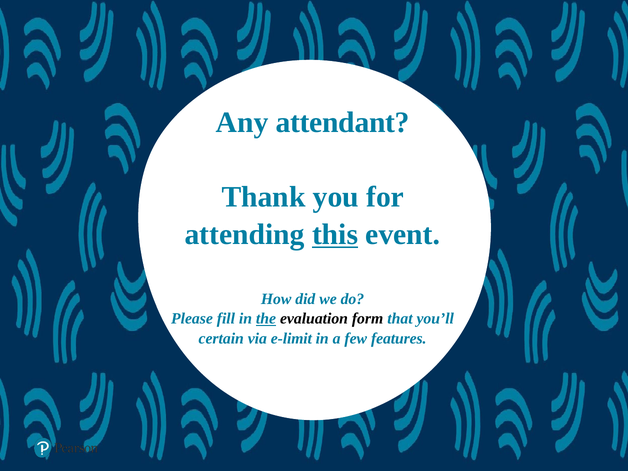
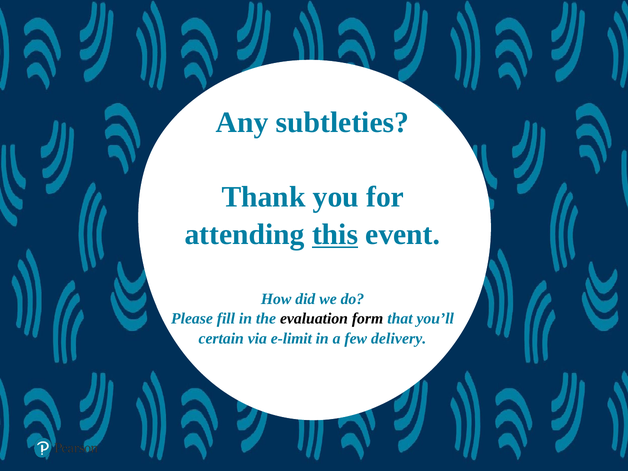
attendant: attendant -> subtleties (343, 122)
the underline: present -> none (266, 319)
features: features -> delivery (399, 338)
